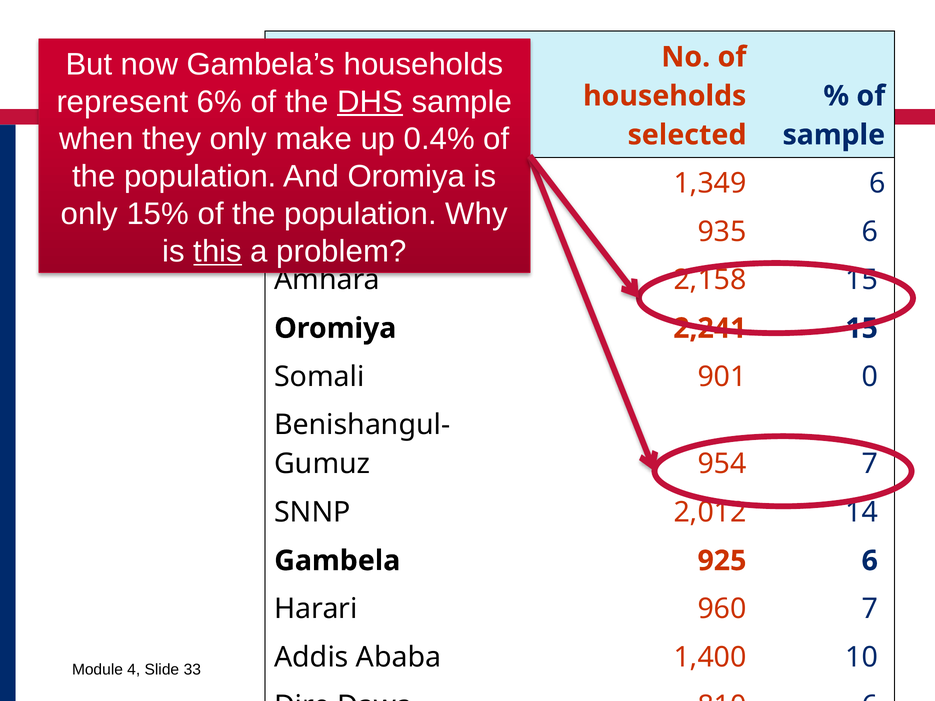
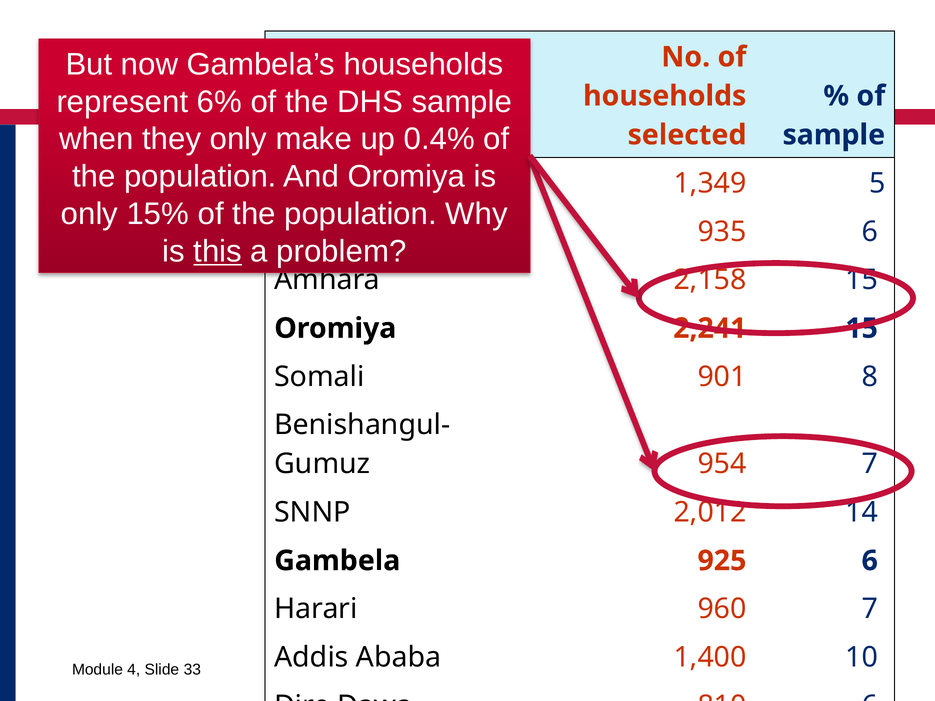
DHS underline: present -> none (370, 102)
1,349 6: 6 -> 5 (877, 183)
0: 0 -> 8 (870, 377)
